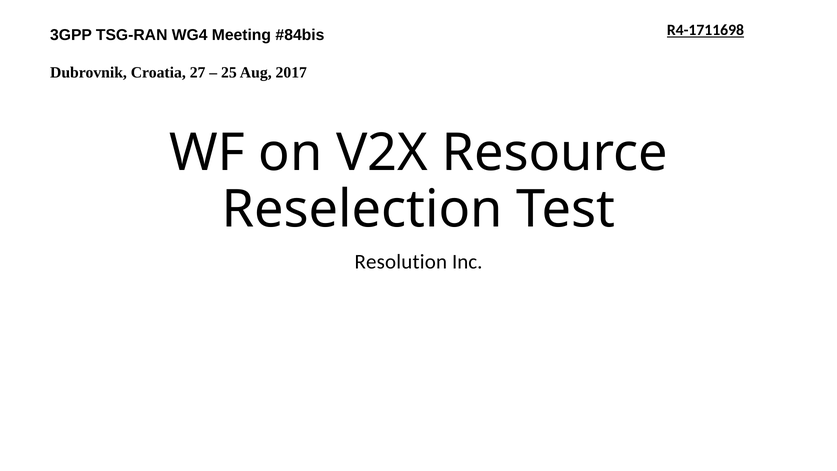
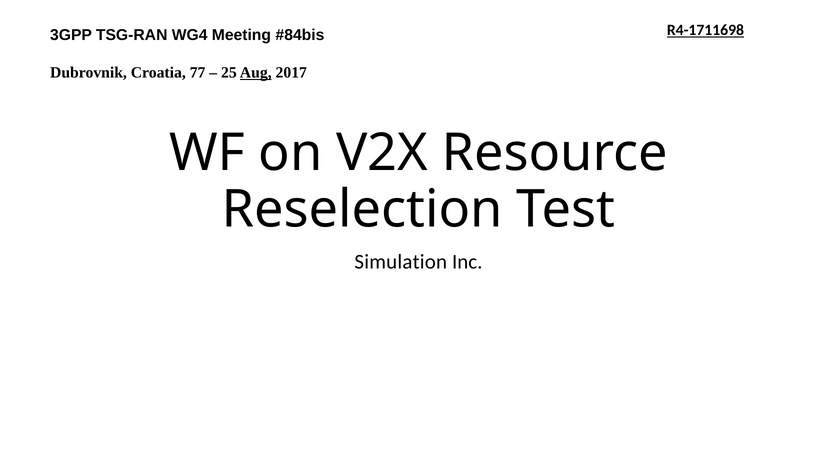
27: 27 -> 77 (198, 73)
Aug underline: none -> present (256, 73)
Resolution: Resolution -> Simulation (401, 262)
